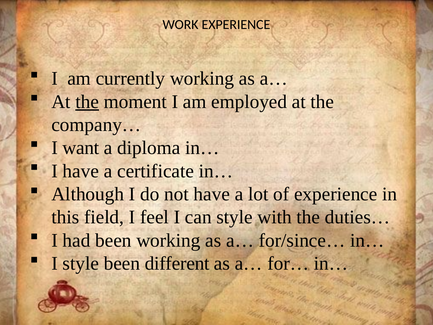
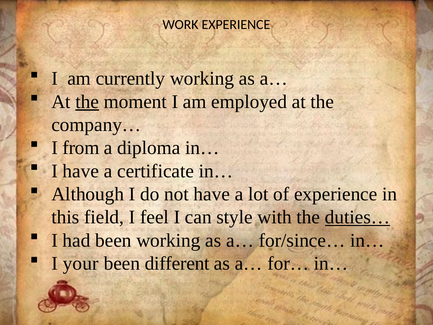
want: want -> from (81, 148)
duties… underline: none -> present (358, 217)
I style: style -> your (81, 263)
